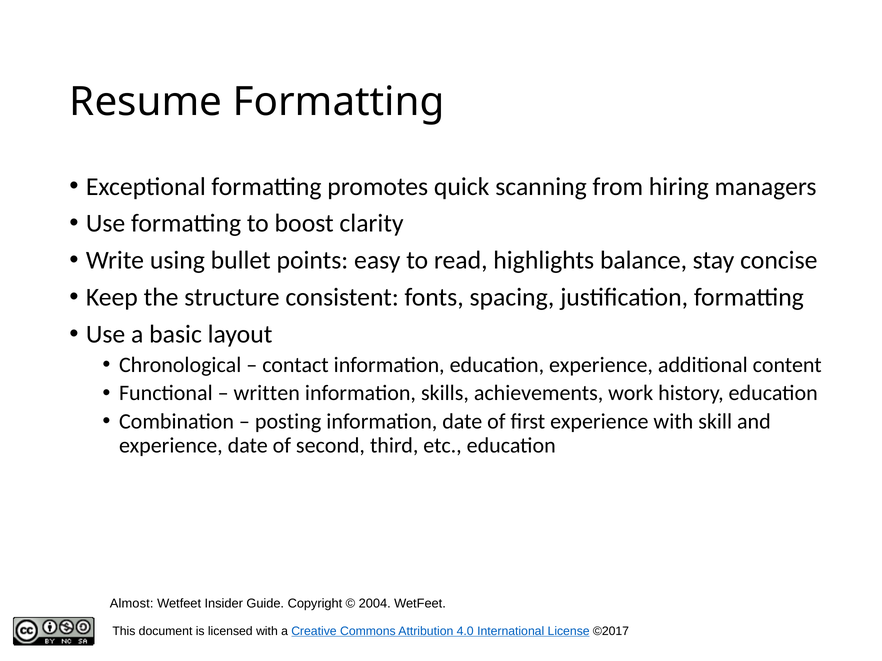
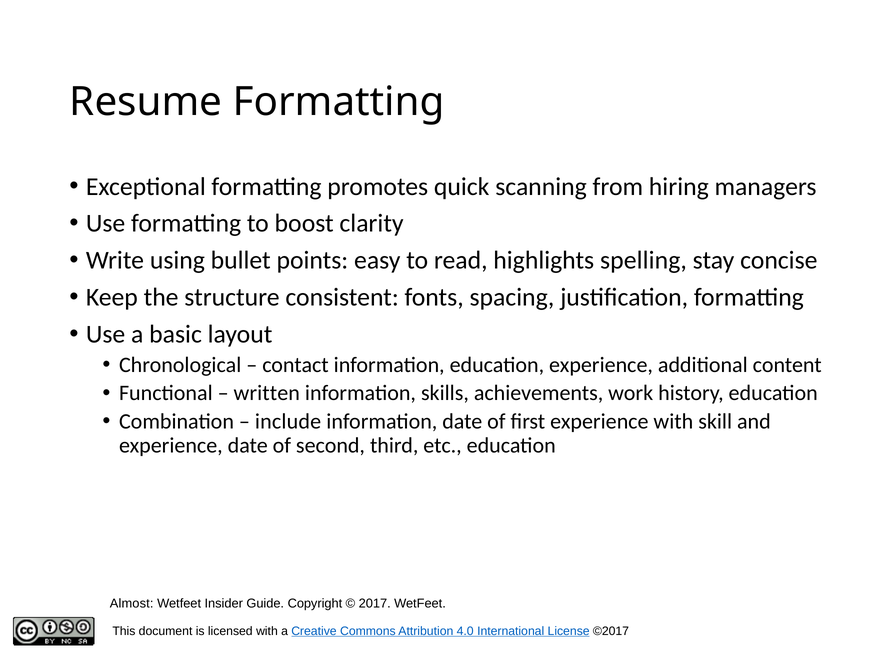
balance: balance -> spelling (643, 261)
posting: posting -> include (288, 422)
2004: 2004 -> 2017 (375, 604)
